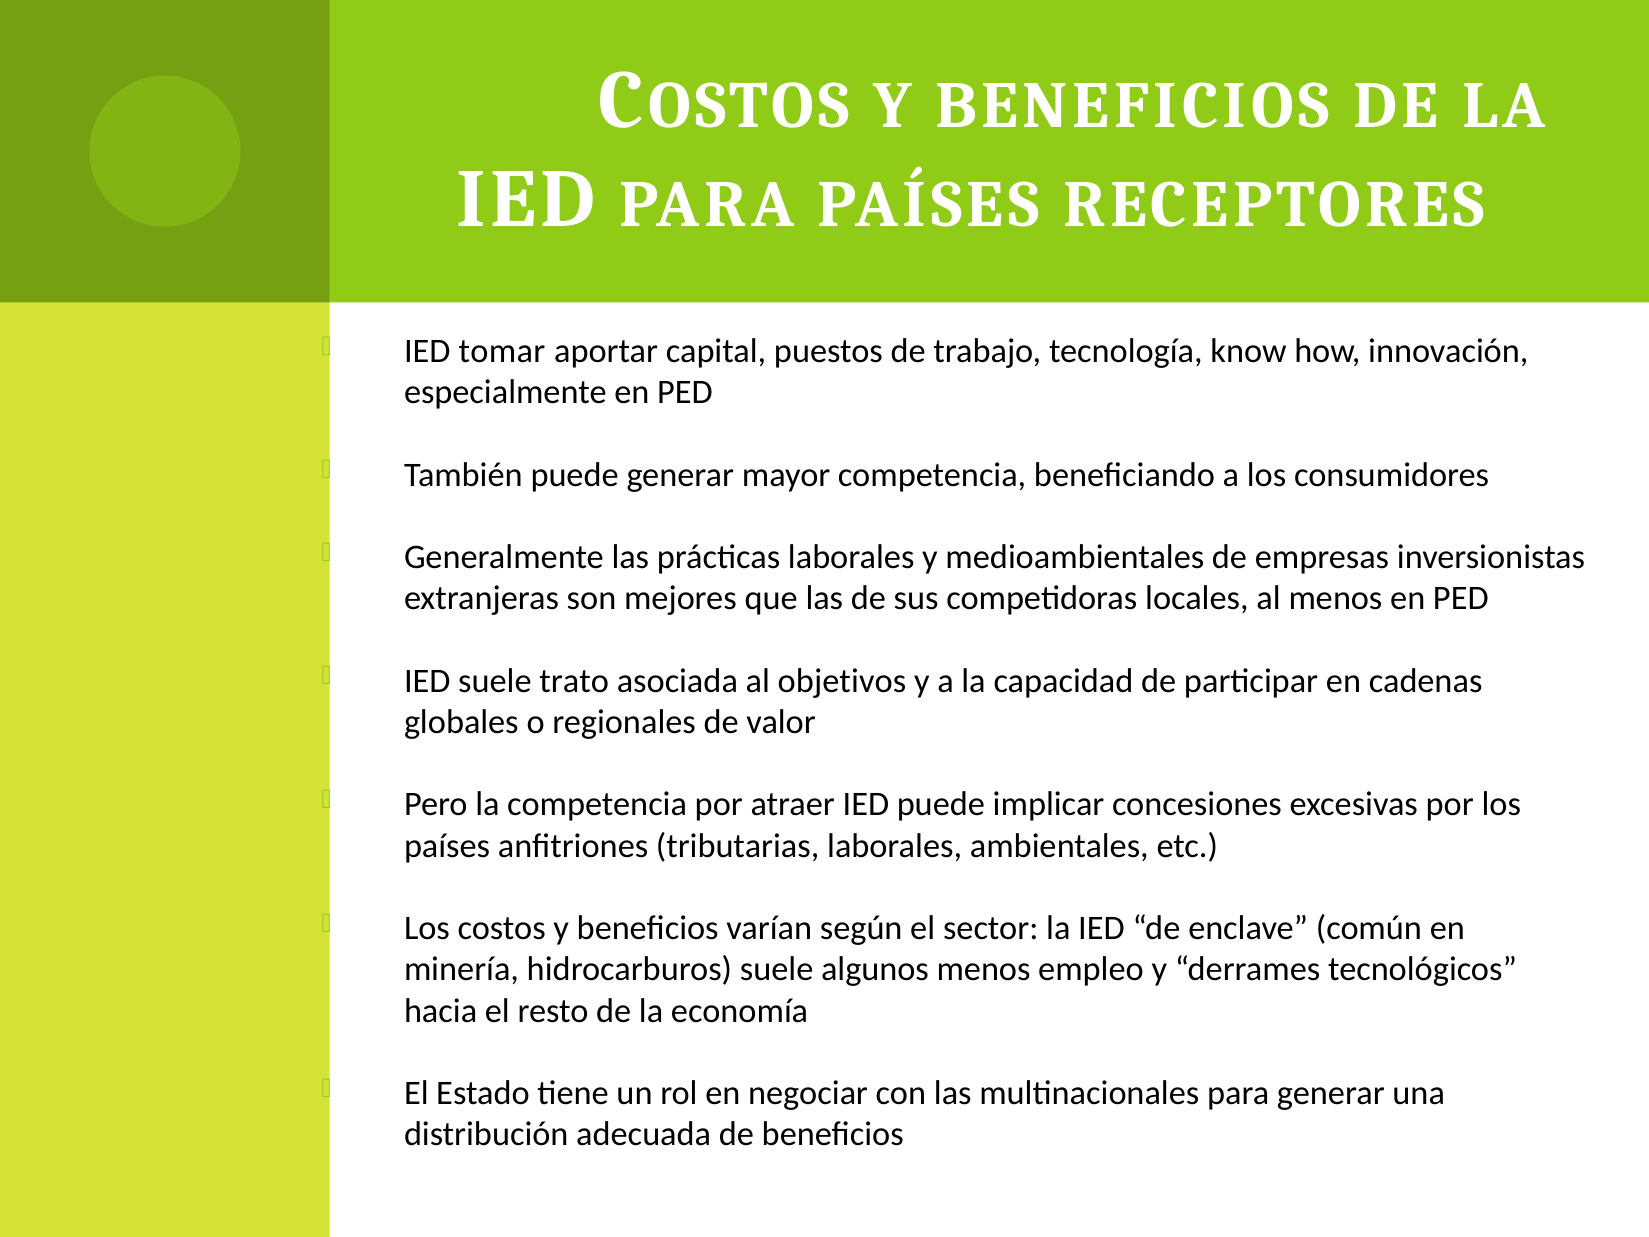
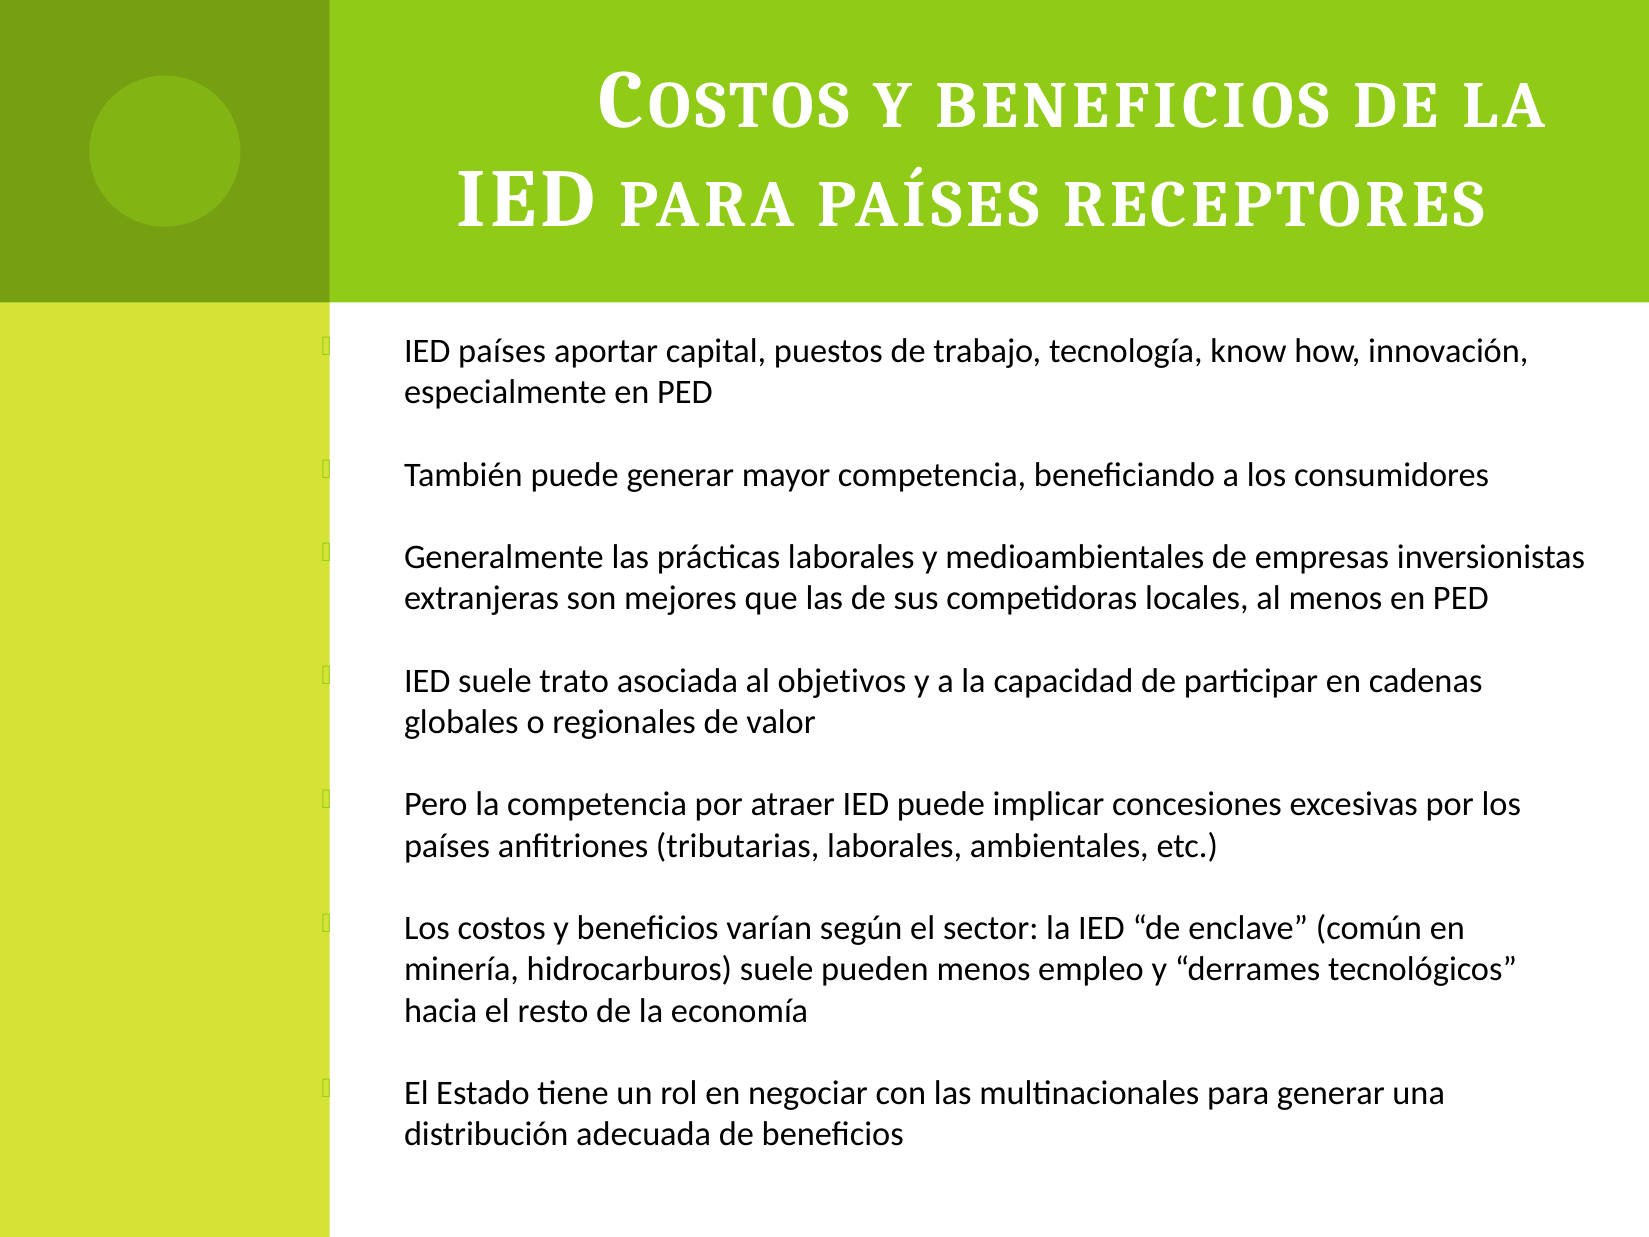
IED tomar: tomar -> países (502, 351)
algunos: algunos -> pueden (875, 969)
